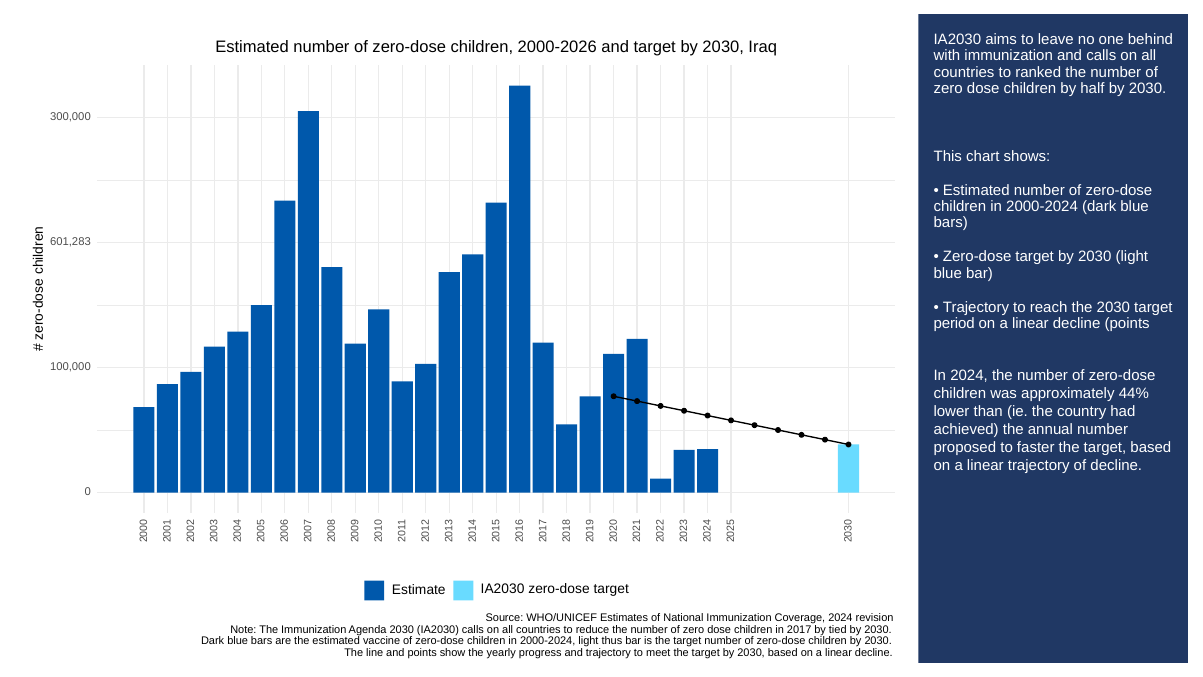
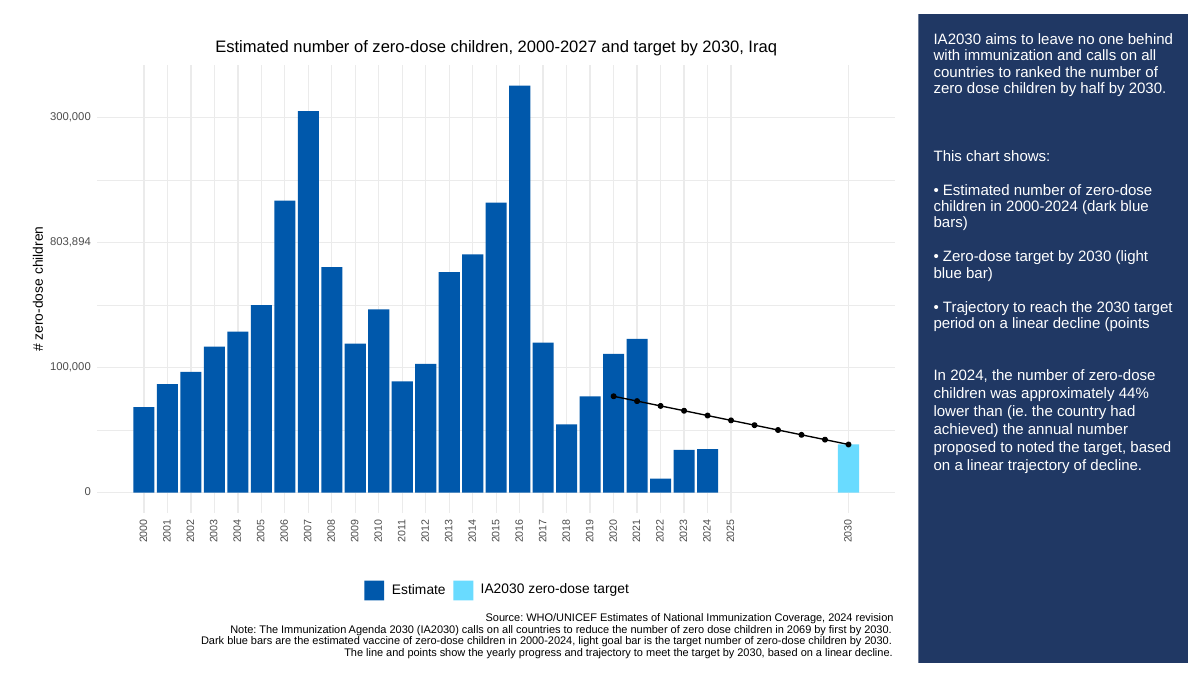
2000-2026: 2000-2026 -> 2000-2027 (557, 47)
601,283: 601,283 -> 803,894 (70, 241)
faster: faster -> noted (1036, 448)
2017: 2017 -> 2069 (799, 629)
tied: tied -> first (838, 629)
thus: thus -> goal (612, 641)
